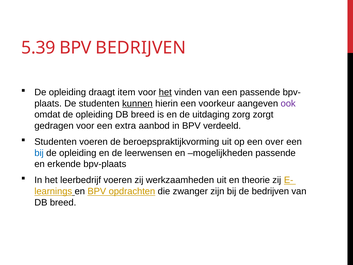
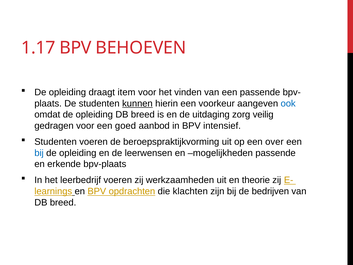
5.39: 5.39 -> 1.17 (38, 48)
BPV BEDRIJVEN: BEDRIJVEN -> BEHOEVEN (141, 48)
het underline: present -> none (165, 92)
ook colour: purple -> blue (288, 103)
zorgt: zorgt -> veilig (263, 115)
extra: extra -> goed (125, 126)
verdeeld: verdeeld -> intensief (222, 126)
zwanger: zwanger -> klachten (190, 191)
